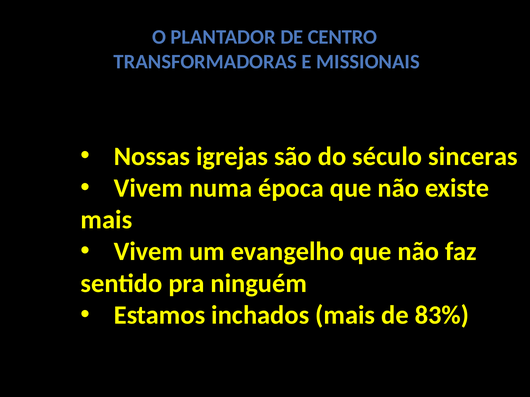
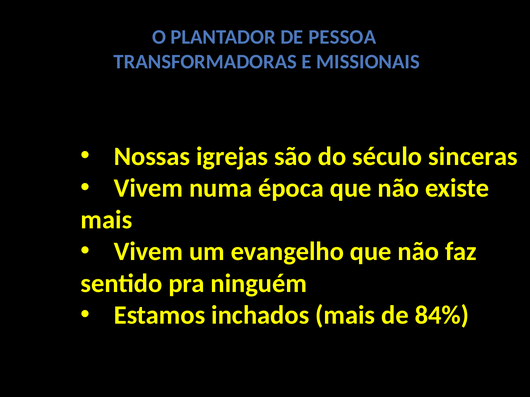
CENTRO: CENTRO -> PESSOA (342, 37)
83%: 83% -> 84% (442, 315)
